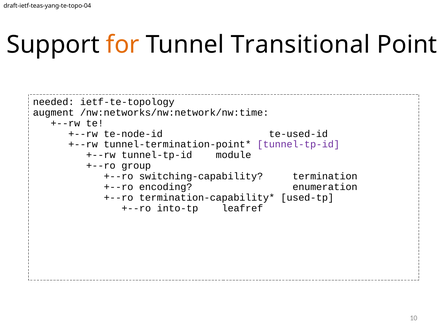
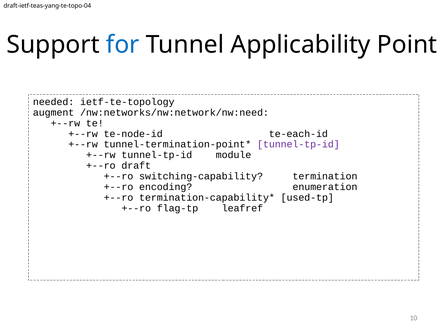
for colour: orange -> blue (123, 45)
Transitional: Transitional -> Applicability (301, 45)
/nw:networks/nw:network/nw:time: /nw:networks/nw:network/nw:time -> /nw:networks/nw:network/nw:need (175, 112)
te-used-id: te-used-id -> te-each-id (298, 134)
group: group -> draft (136, 166)
into-tp: into-tp -> flag-tp (178, 208)
